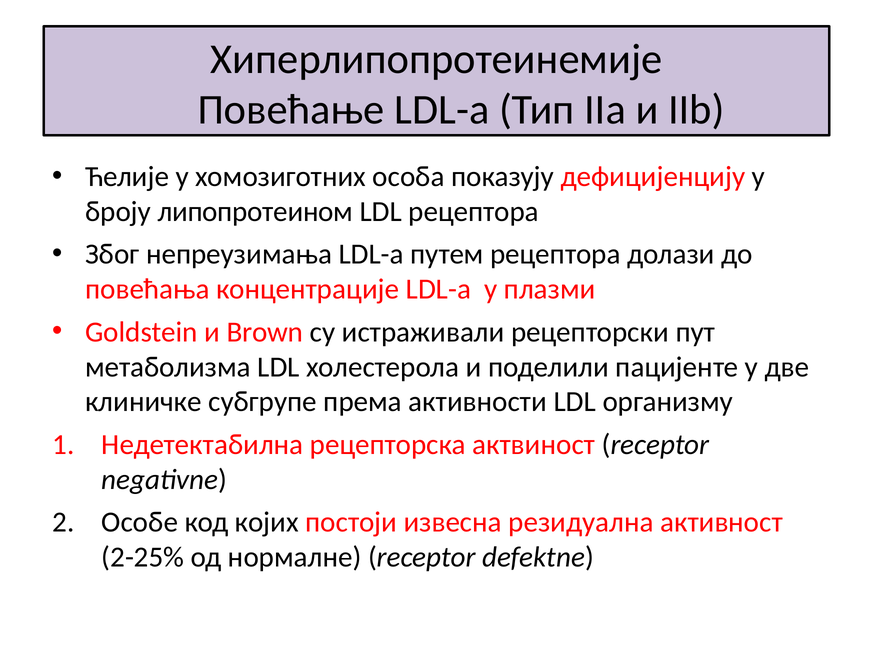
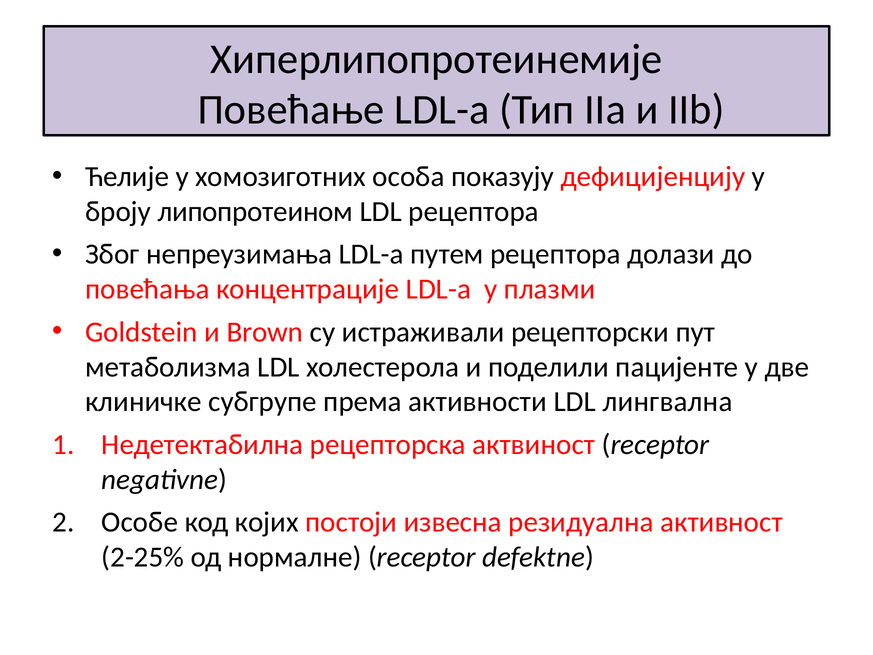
организму: организму -> лингвална (668, 402)
